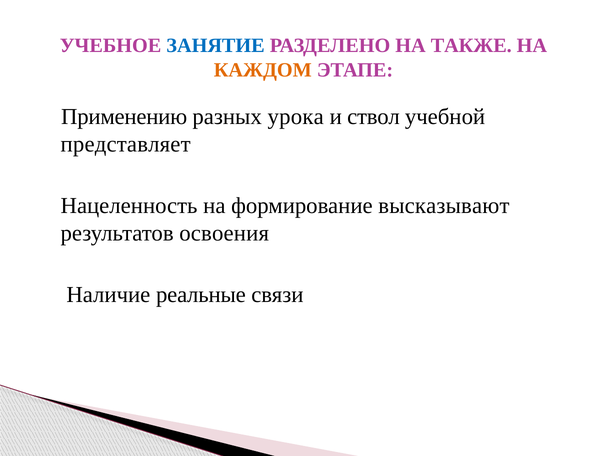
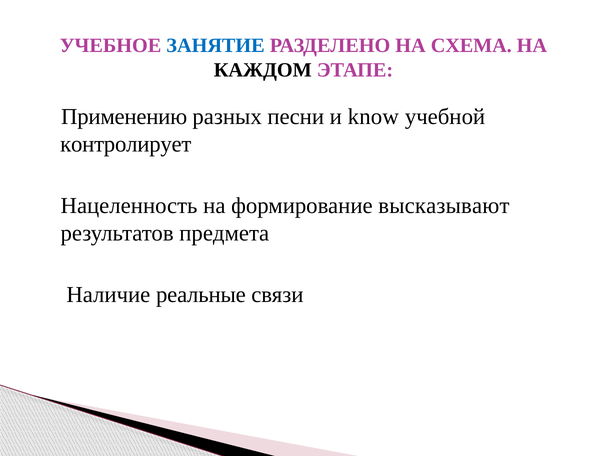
ТАКЖЕ: ТАКЖЕ -> СХЕМА (471, 45)
КАЖДОМ colour: orange -> black (263, 70)
урока: урока -> песни (296, 117)
ствол: ствол -> know (373, 117)
представляет: представляет -> контролирует (126, 144)
освоения: освоения -> предмета (224, 233)
